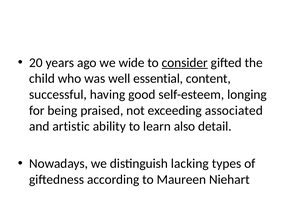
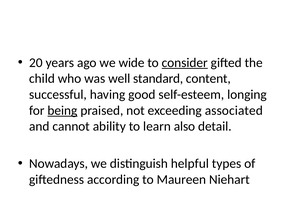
essential: essential -> standard (158, 79)
being underline: none -> present (62, 111)
artistic: artistic -> cannot (71, 127)
lacking: lacking -> helpful (190, 164)
